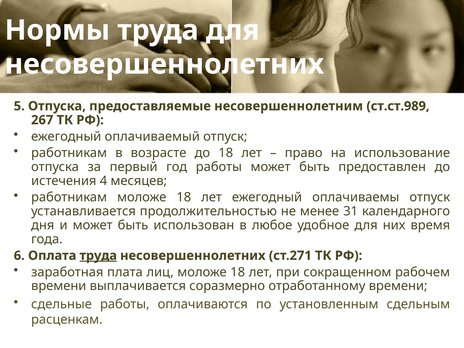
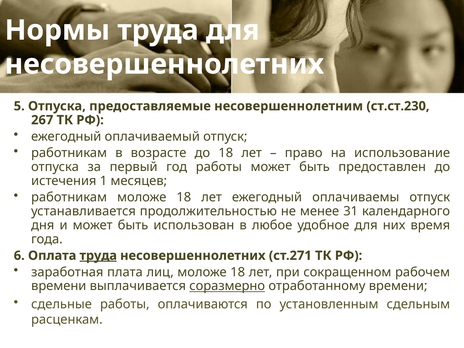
ст.ст.989: ст.ст.989 -> ст.ст.230 (398, 106)
4: 4 -> 1 (103, 181)
соразмерно underline: none -> present (227, 286)
